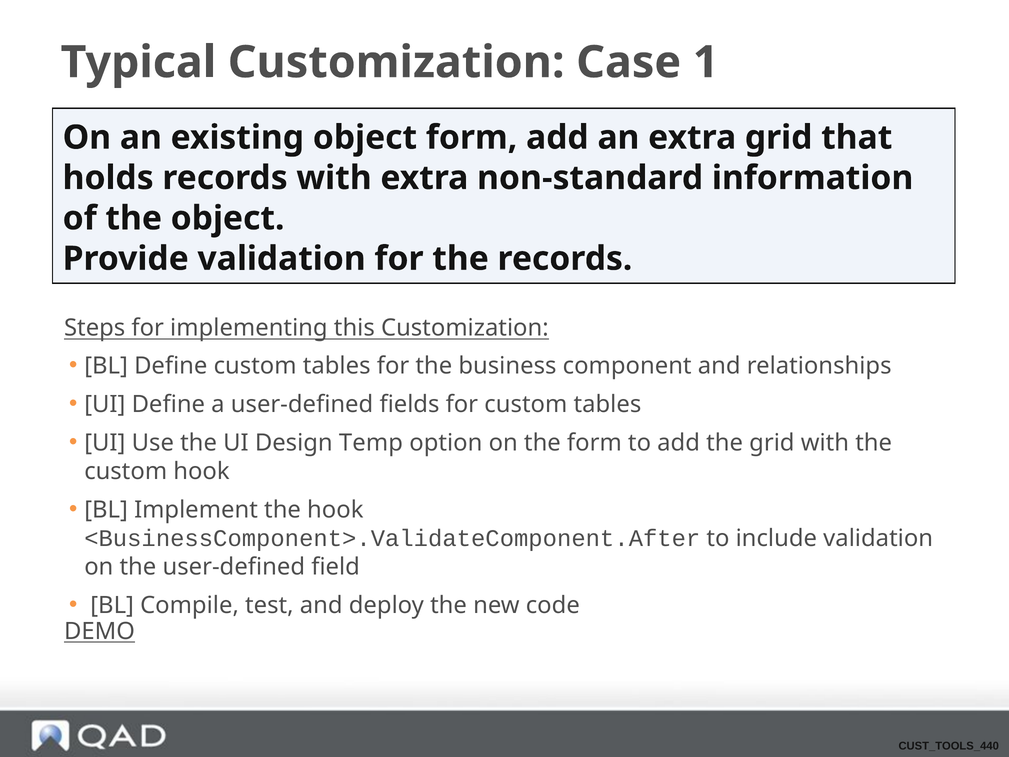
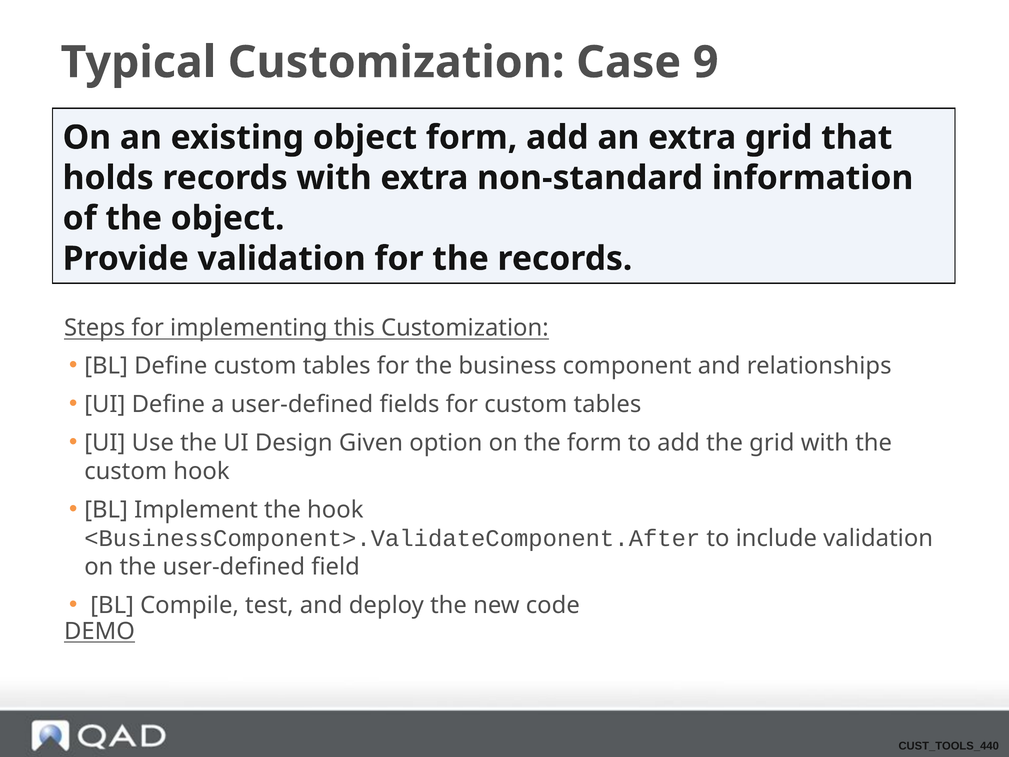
1: 1 -> 9 (706, 62)
Temp: Temp -> Given (371, 442)
